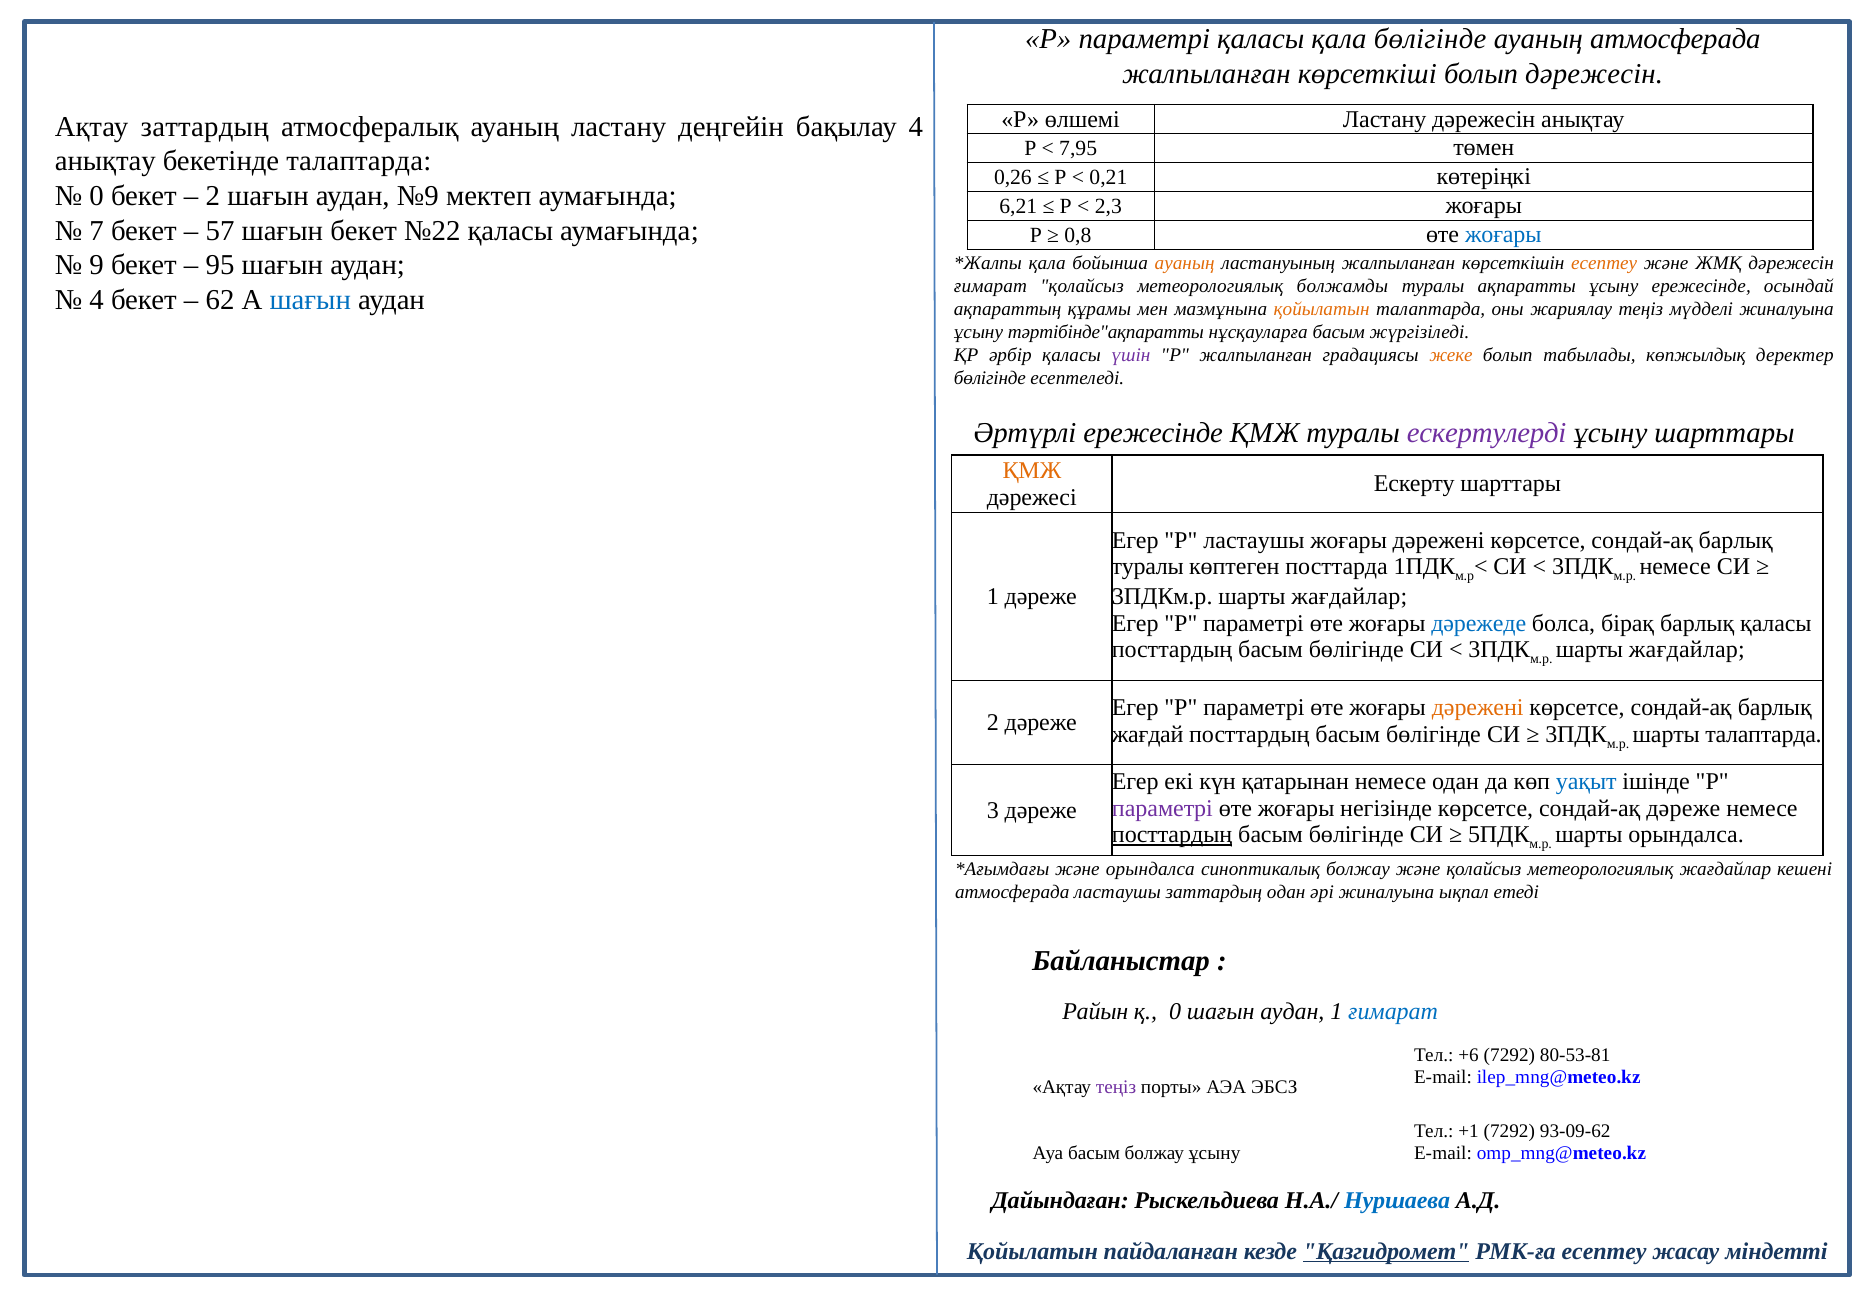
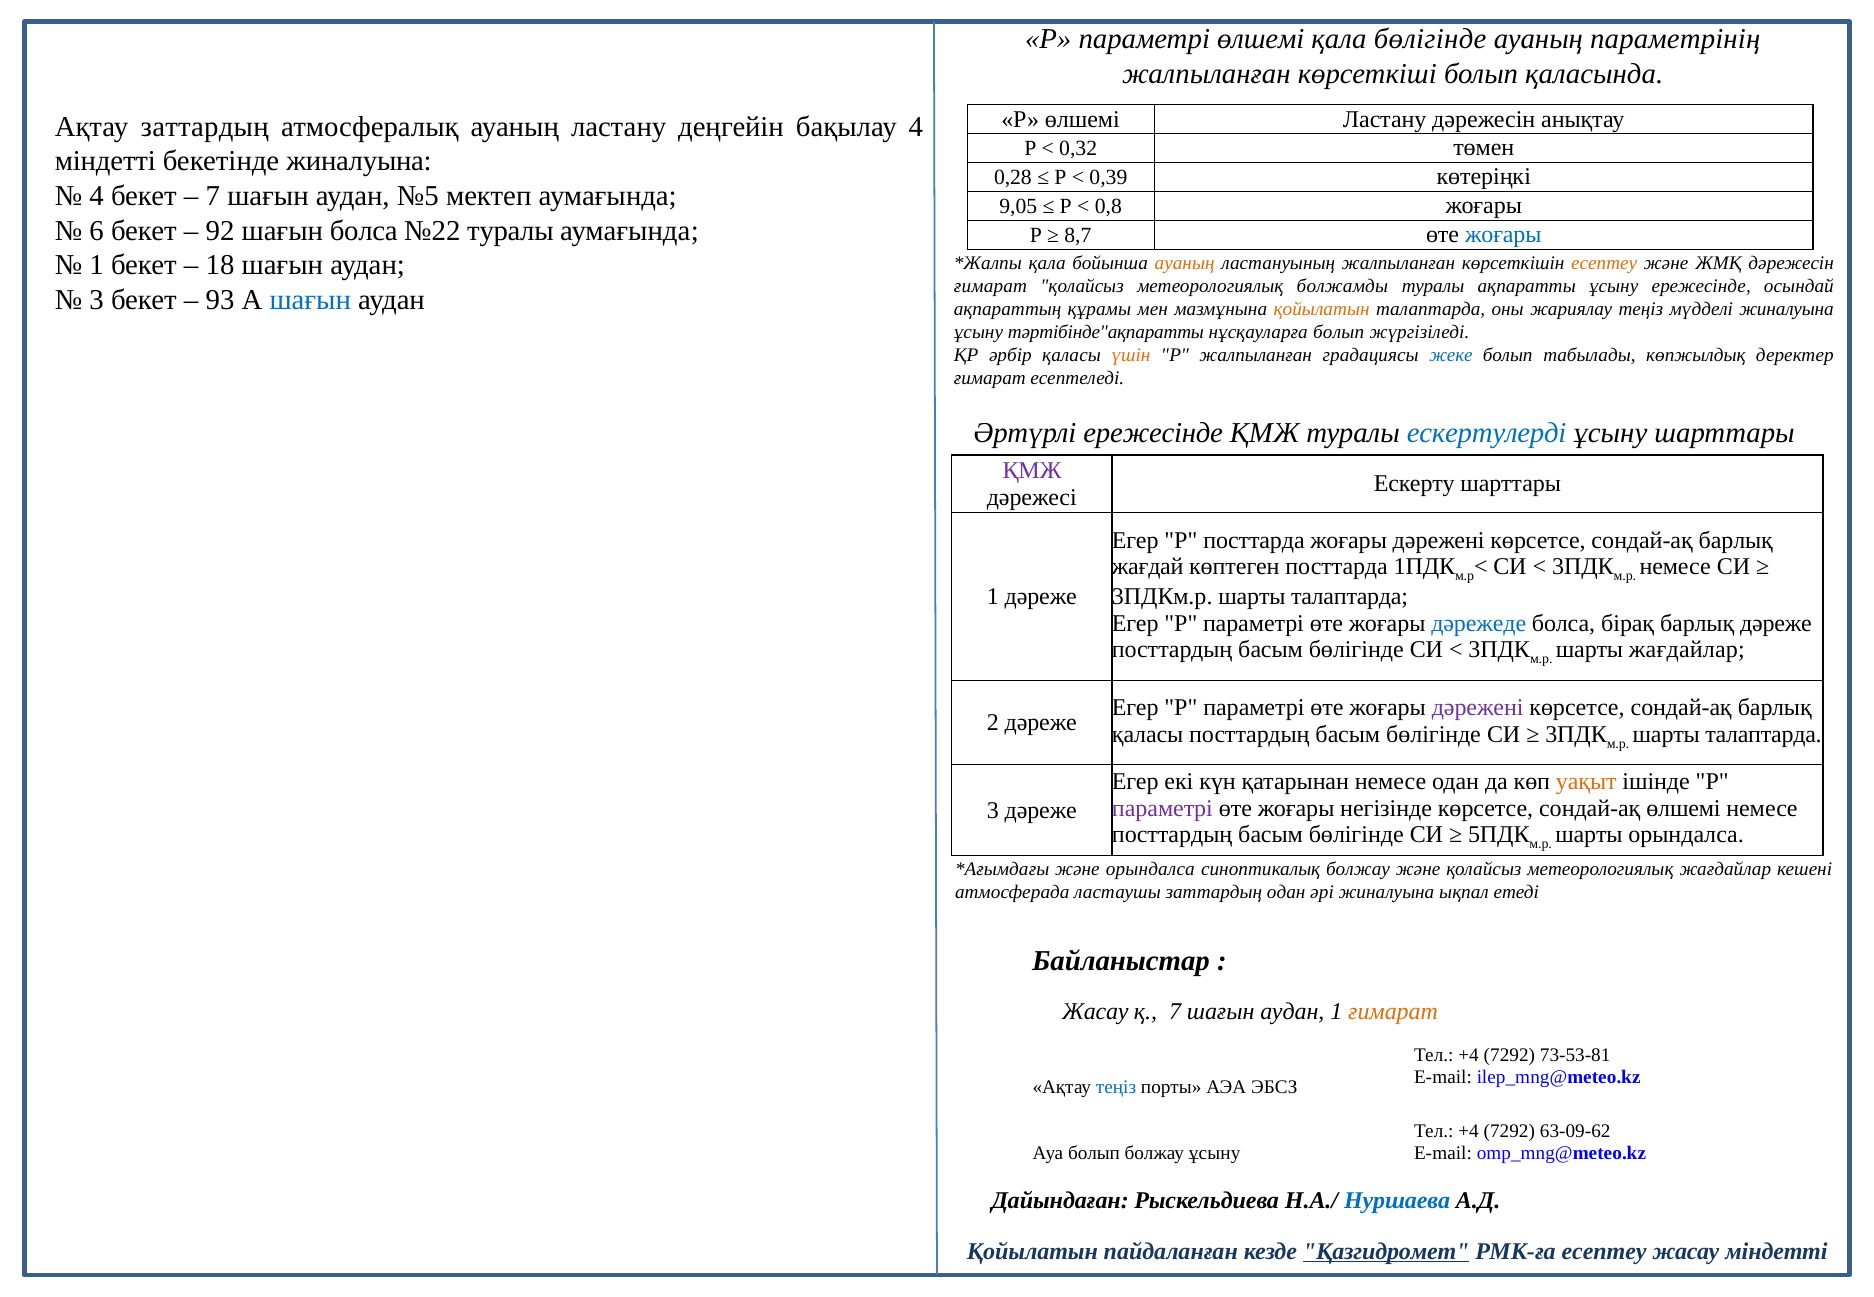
параметрі қаласы: қаласы -> өлшемі (1261, 39)
ауаның атмосферада: атмосферада -> параметрінің (1675, 39)
болып дәрежесін: дәрежесін -> қаласында (1594, 74)
7,95: 7,95 -> 0,32 (1078, 148)
анықтау: анықтау -> міндетті (105, 161)
бекетінде талаптарда: талаптарда -> жиналуына (359, 161)
0,26: 0,26 -> 0,28 (1013, 177)
0,21: 0,21 -> 0,39 (1108, 177)
0: 0 -> 4 (97, 196)
2: 2 -> 7 (213, 196)
№9: №9 -> №5 (418, 196)
6,21: 6,21 -> 9,05 (1018, 206)
2,3: 2,3 -> 0,8 (1108, 206)
7: 7 -> 6 (97, 231)
57: 57 -> 92 (220, 231)
шағын бекет: бекет -> болса (364, 231)
№22 қаласы: қаласы -> туралы (510, 231)
0,8: 0,8 -> 8,7 (1078, 235)
9: 9 -> 1 (97, 265)
95: 95 -> 18 (220, 265)
4: 4 -> 3 (97, 300)
62: 62 -> 93 (220, 300)
нұсқауларға басым: басым -> болып (1339, 332)
үшін colour: purple -> orange (1131, 355)
жеке colour: orange -> blue (1451, 355)
бөлігінде: бөлігінде -> ғимарат (990, 378)
ескертулерді colour: purple -> blue (1487, 433)
ҚМЖ colour: orange -> purple (1032, 471)
Р ластаушы: ластаушы -> посттарда (1254, 540)
туралы: туралы -> жағдай (1148, 567)
3ПДКм.р шарты жағдайлар: жағдайлар -> талаптарда (1350, 597)
барлық қаласы: қаласы -> дәреже (1776, 624)
дәрежені colour: orange -> purple (1478, 708)
жағдай: жағдай -> қаласы (1148, 734)
уақыт colour: blue -> orange (1586, 782)
сондай-ақ дәреже: дәреже -> өлшемі (1683, 808)
посттардың underline: present -> none (1172, 835)
Райын: Райын -> Жасау (1095, 1012)
қ 0: 0 -> 7 (1175, 1012)
ғимарат colour: blue -> orange (1393, 1012)
+6: +6 -> +4 (1468, 1056)
80-53-81: 80-53-81 -> 73-53-81 (1575, 1056)
теңіз colour: purple -> blue (1116, 1088)
+1: +1 -> +4 (1468, 1132)
93-09-62: 93-09-62 -> 63-09-62 (1575, 1132)
Ауа басым: басым -> болып (1094, 1153)
